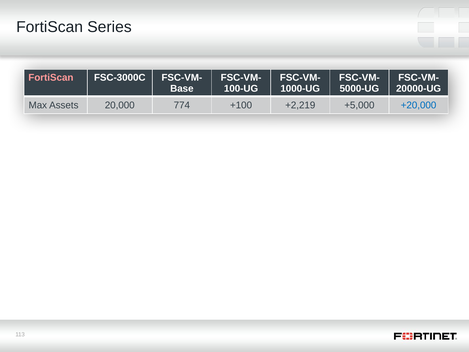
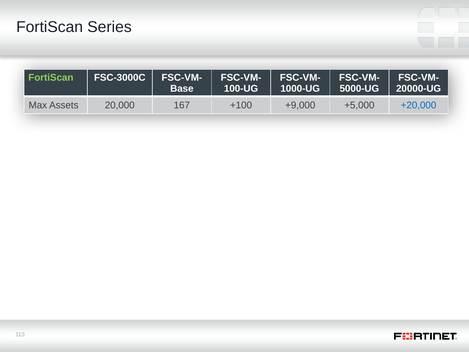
FortiScan colour: pink -> light green (51, 78)
774: 774 -> 167 (182, 105)
+2,219: +2,219 -> +9,000 (300, 105)
